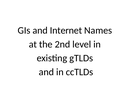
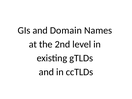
Internet: Internet -> Domain (66, 30)
